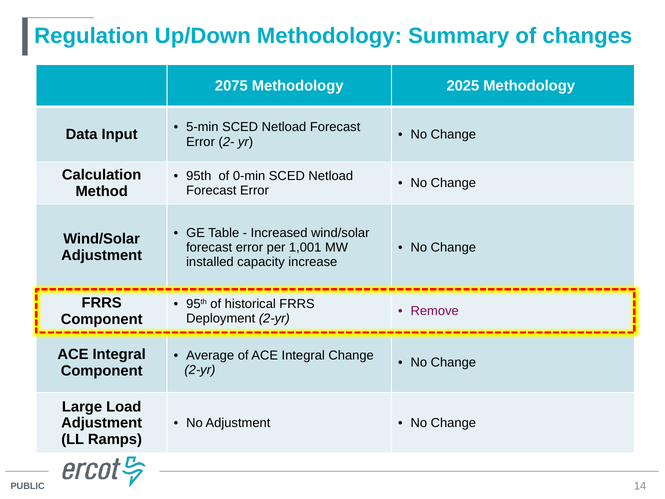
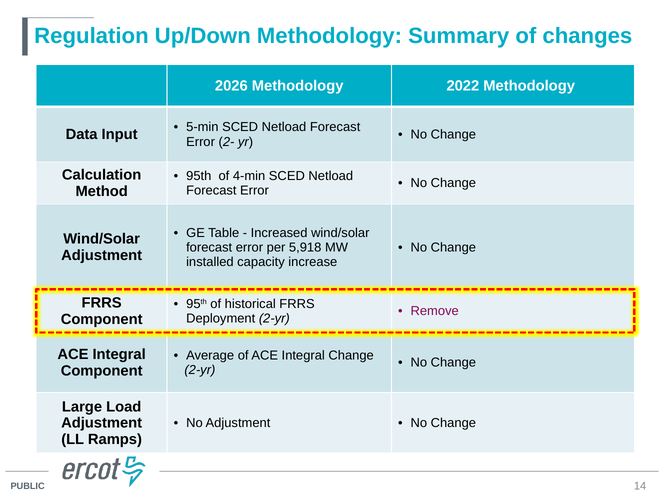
2075: 2075 -> 2026 (231, 86)
2025: 2025 -> 2022 (463, 86)
0-min: 0-min -> 4-min (249, 176)
1,001: 1,001 -> 5,918 (305, 247)
